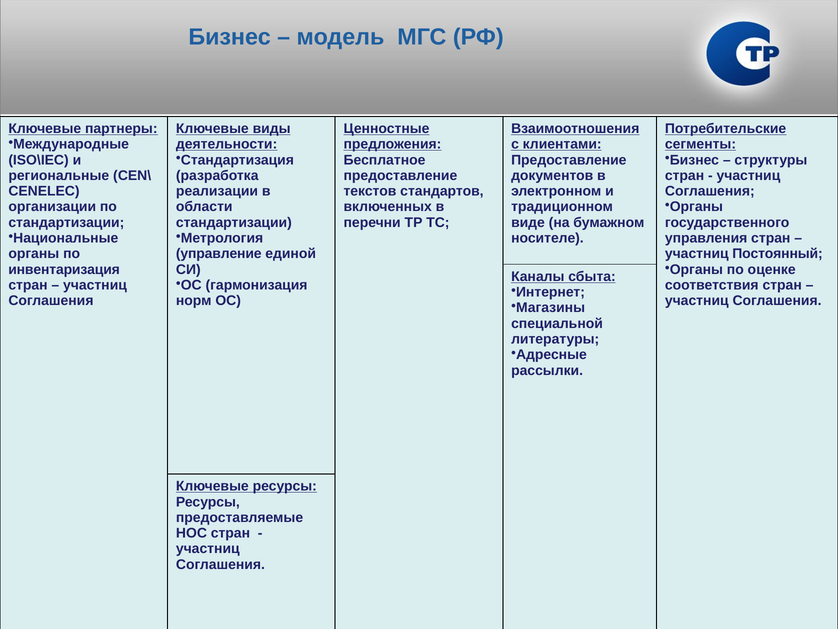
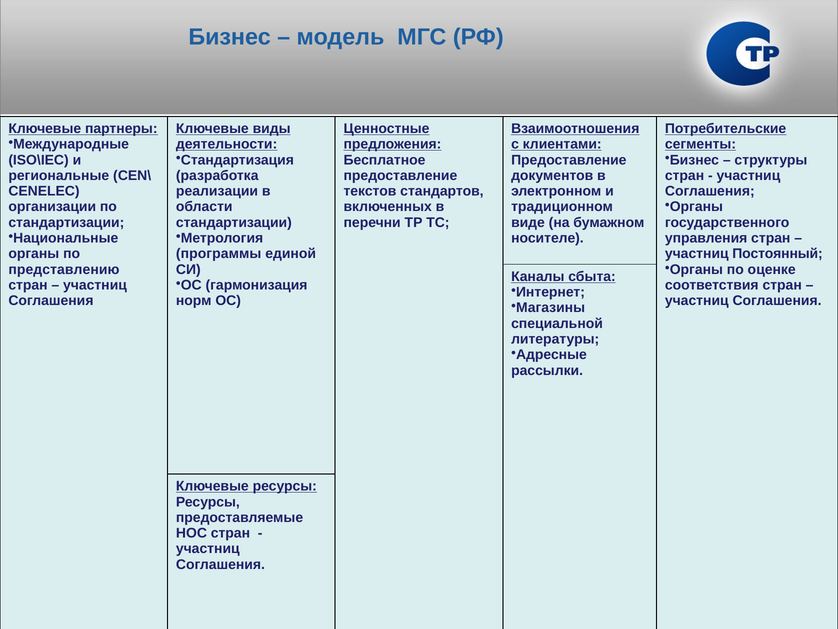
управление: управление -> программы (219, 254)
инвентаризация: инвентаризация -> представлению (64, 269)
